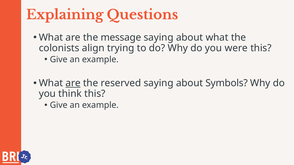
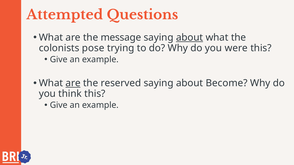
Explaining: Explaining -> Attempted (65, 15)
about underline: none -> present (190, 38)
align: align -> pose (93, 48)
Symbols: Symbols -> Become (227, 83)
